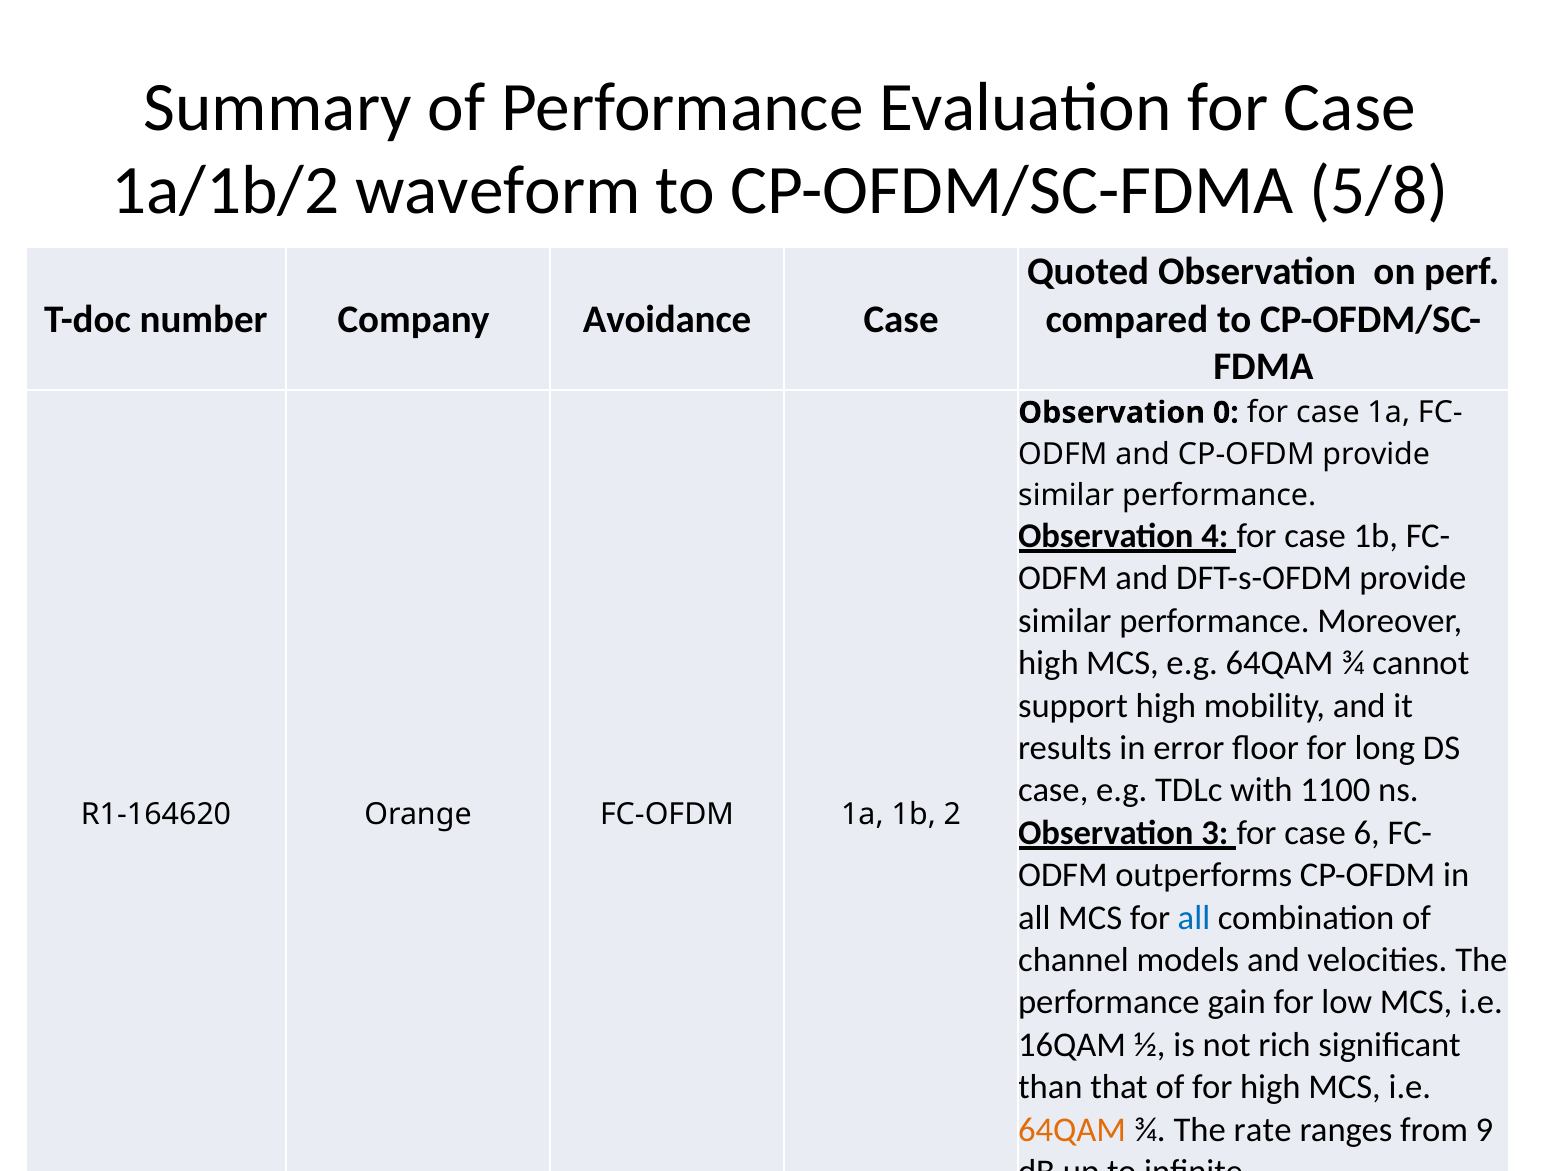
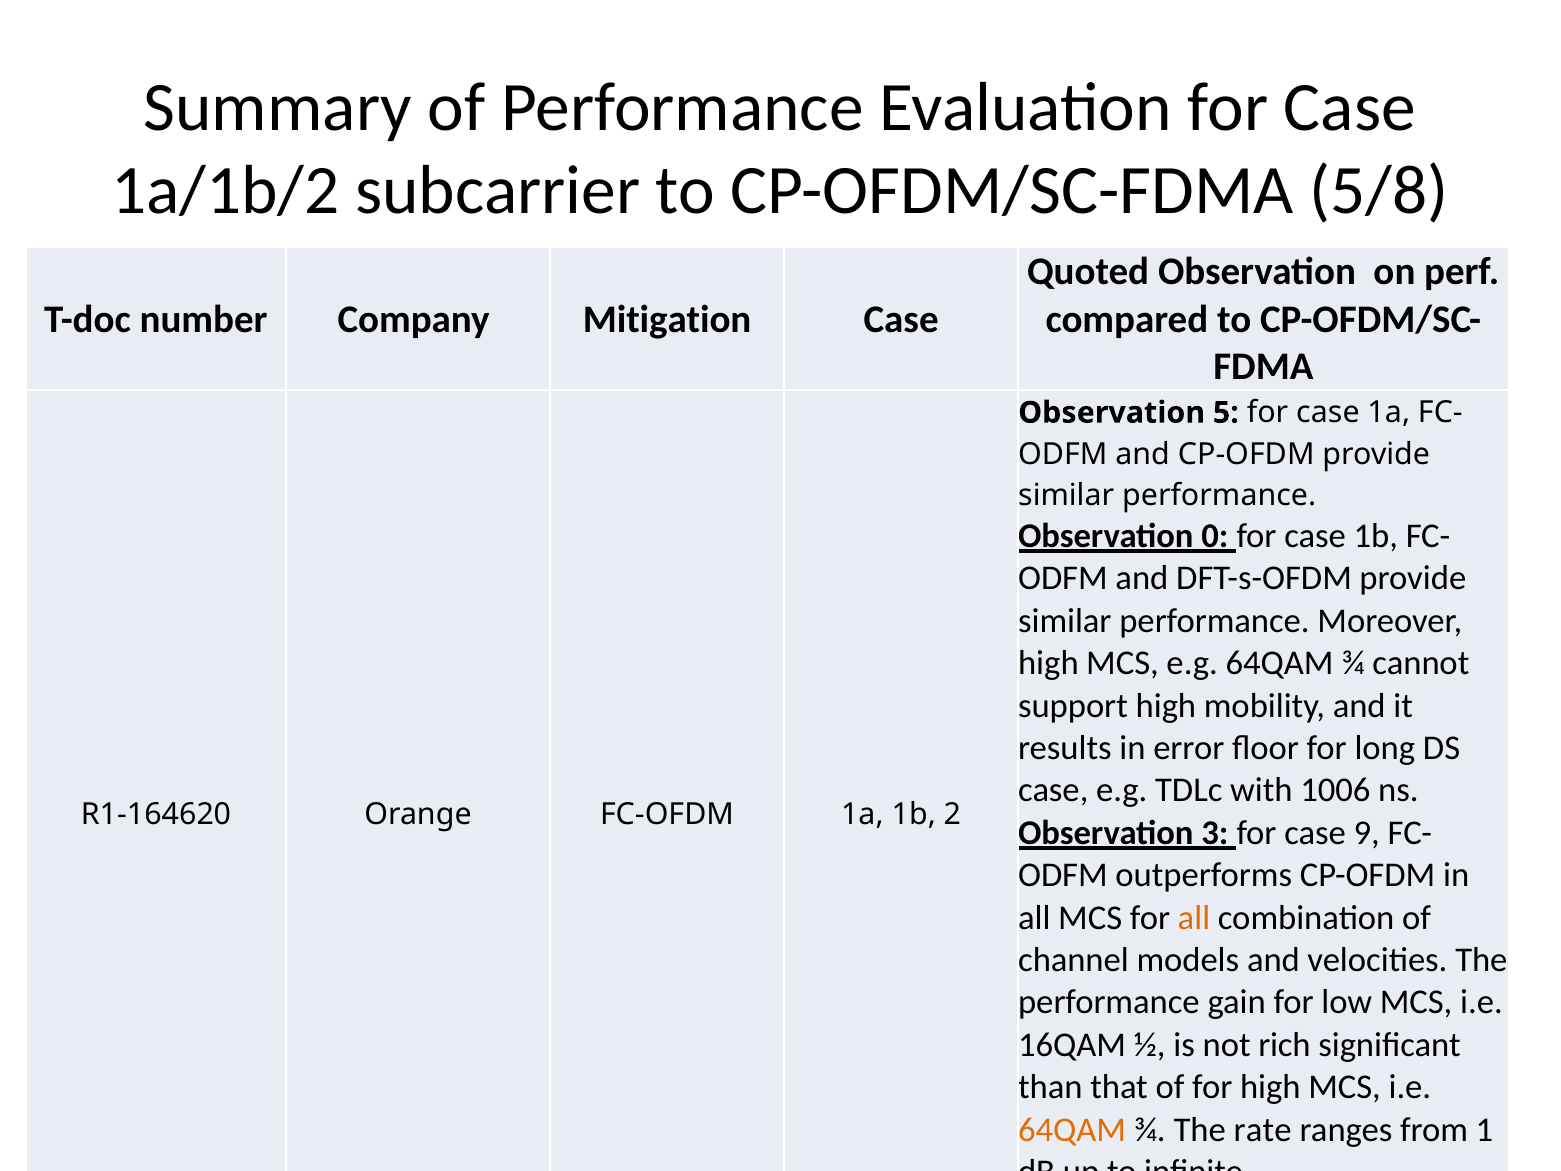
waveform: waveform -> subcarrier (498, 191)
Avoidance: Avoidance -> Mitigation (667, 319)
0: 0 -> 5 (1226, 413)
4: 4 -> 0 (1215, 536)
1100: 1100 -> 1006 (1335, 790)
6: 6 -> 9 (1367, 833)
all colour: blue -> orange (1194, 917)
9: 9 -> 1 (1484, 1130)
